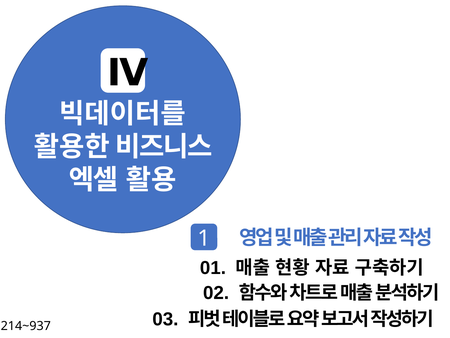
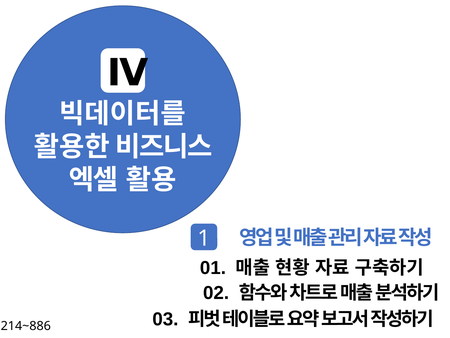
214~937: 214~937 -> 214~886 (26, 326)
